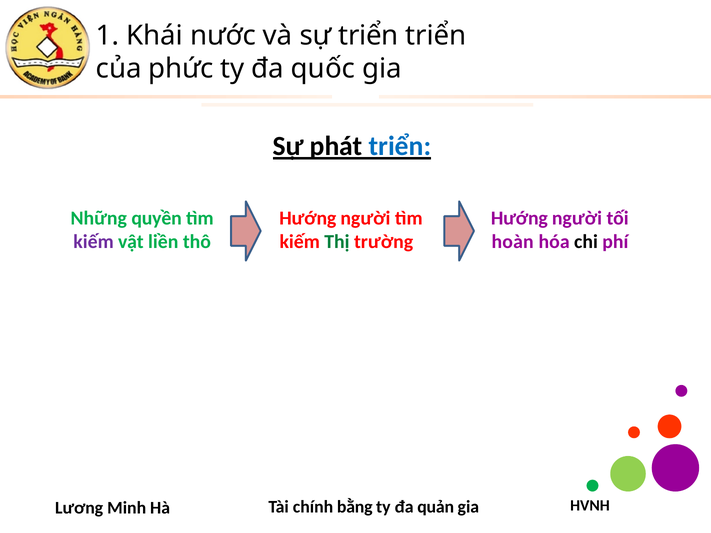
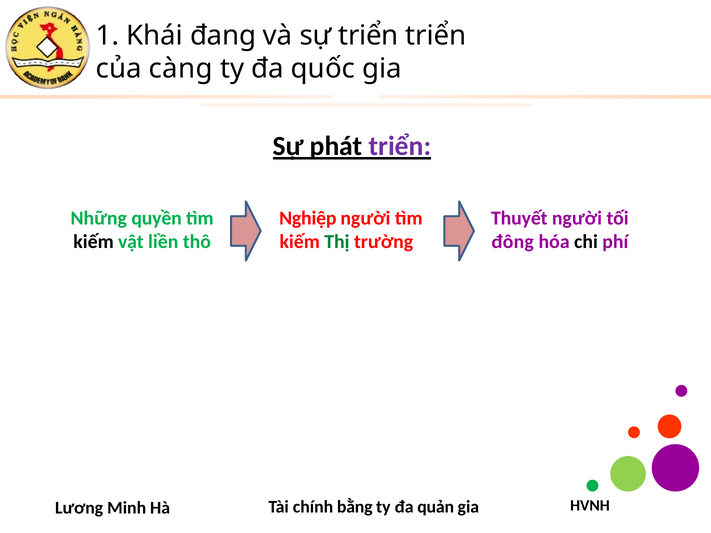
nước: nước -> đang (223, 36)
phức: phức -> càng (181, 69)
triển colour: blue -> purple (400, 146)
Hướng: Hướng -> Nghiệp (308, 218)
Hướng: Hướng -> Thuyết (519, 218)
kiếm colour: purple -> black (94, 242)
hoàn: hoàn -> đông (513, 242)
